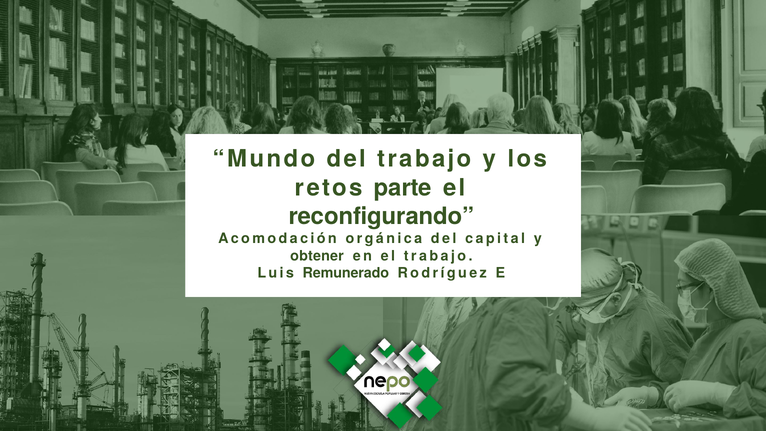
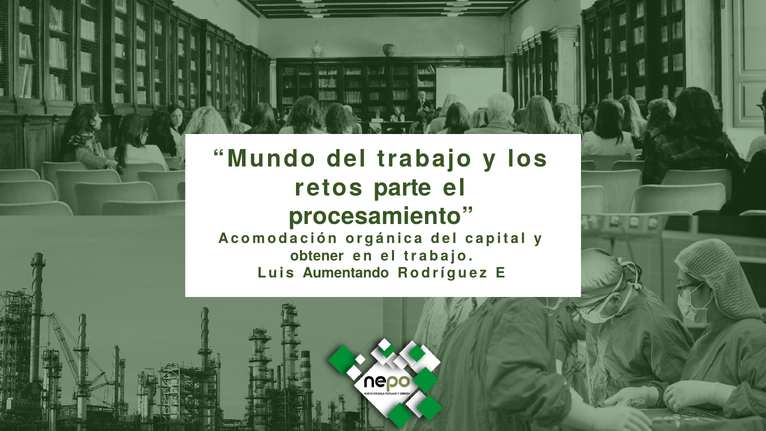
reconfigurando: reconfigurando -> procesamiento (381, 216)
Remunerado: Remunerado -> Aumentando (346, 273)
